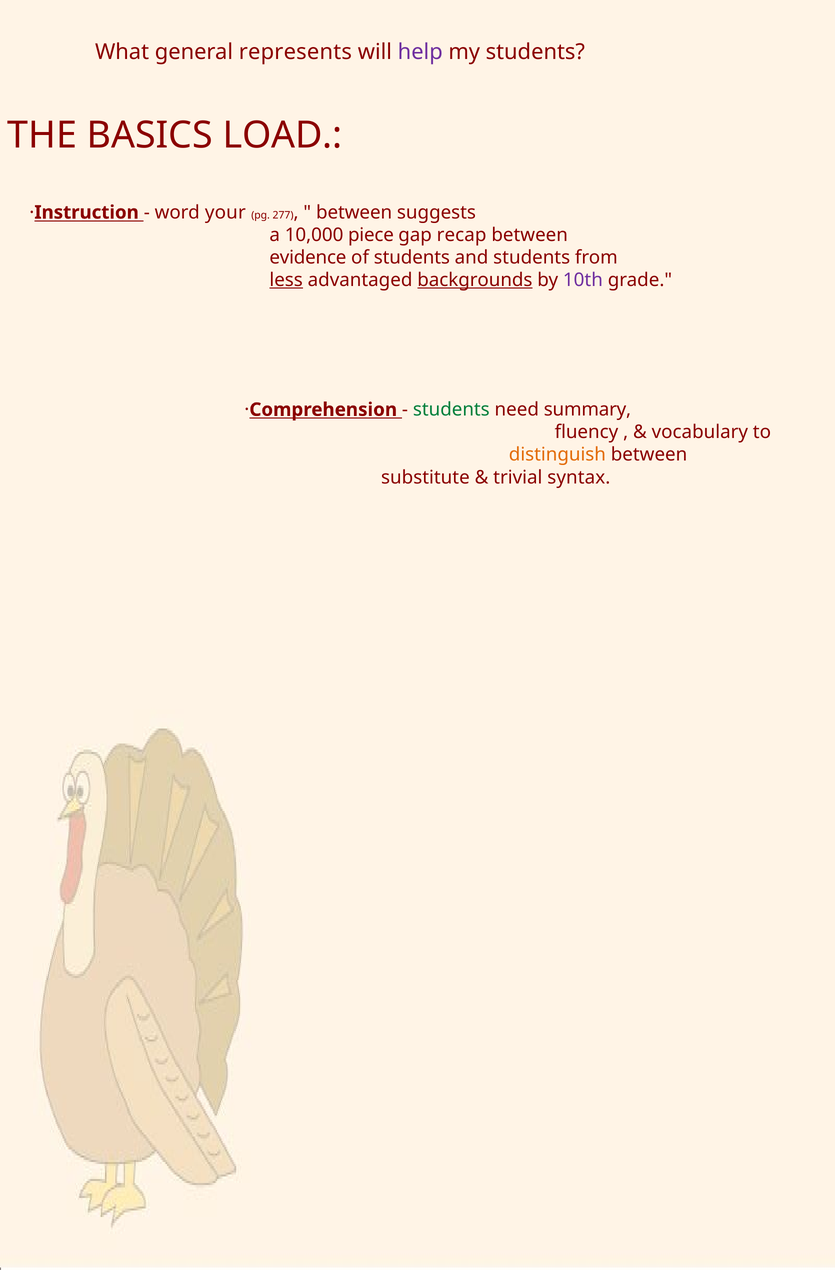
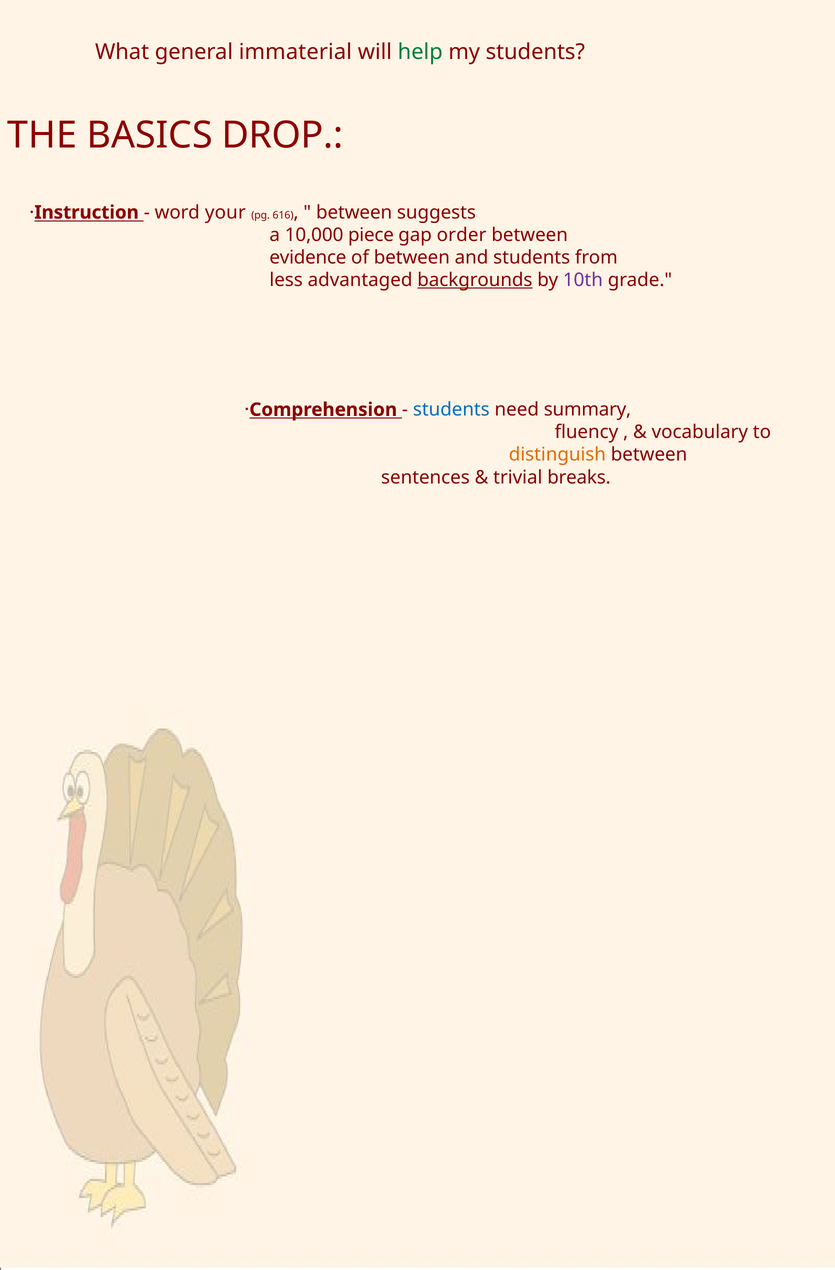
represents: represents -> immaterial (295, 52)
help colour: purple -> green (420, 52)
LOAD: LOAD -> DROP (283, 135)
277: 277 -> 616 (283, 215)
recap: recap -> order (462, 235)
of students: students -> between (412, 258)
less underline: present -> none (286, 280)
students colour: green -> blue (451, 410)
substitute: substitute -> sentences (425, 477)
syntax: syntax -> breaks (579, 477)
